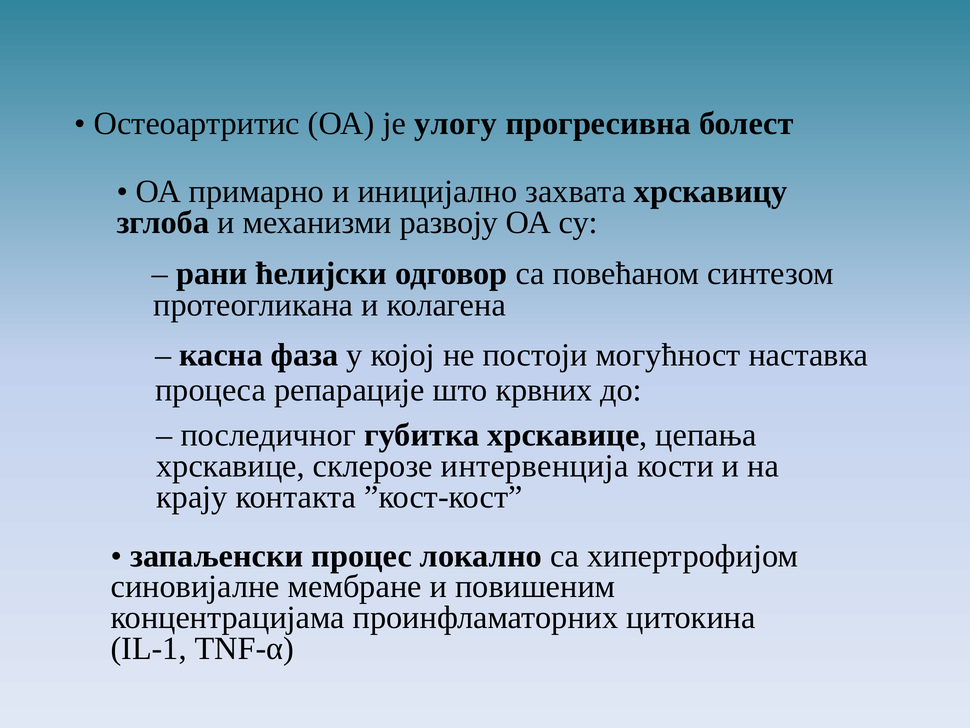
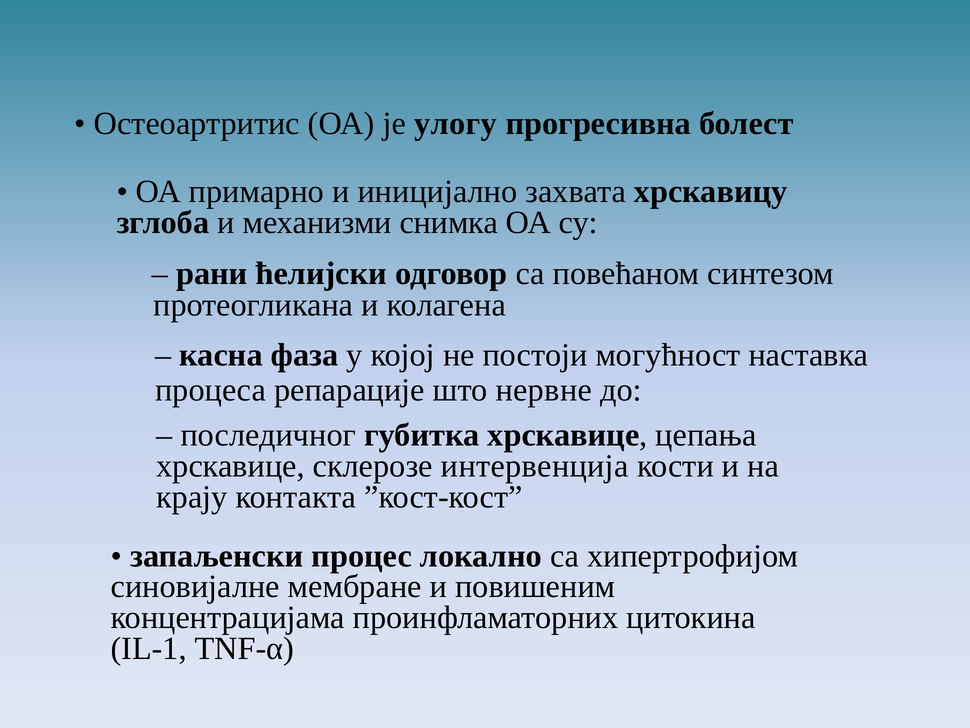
развоју: развоју -> снимка (449, 222)
крвних: крвних -> нервне (544, 390)
